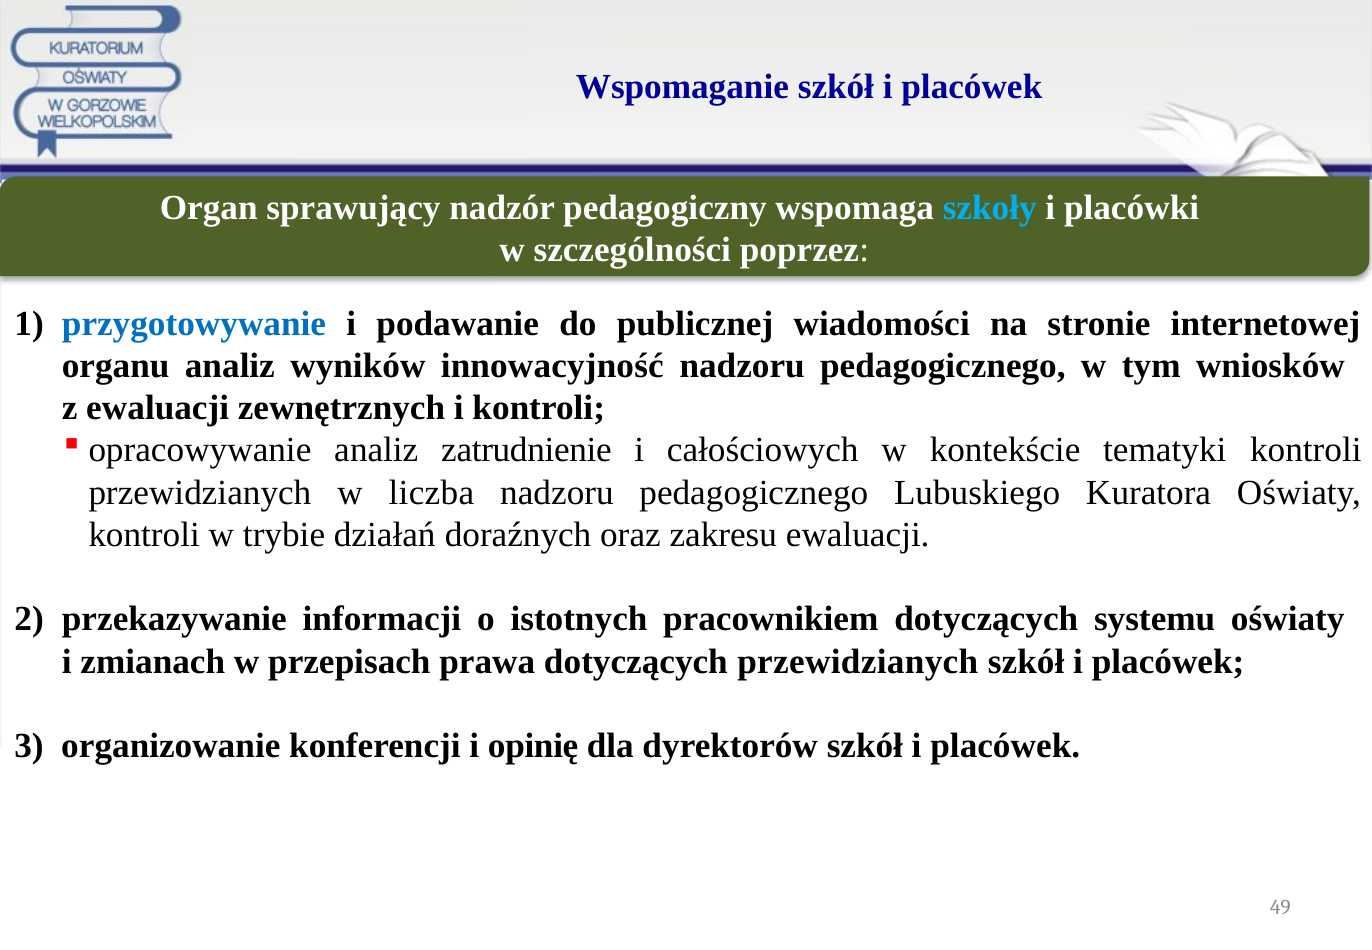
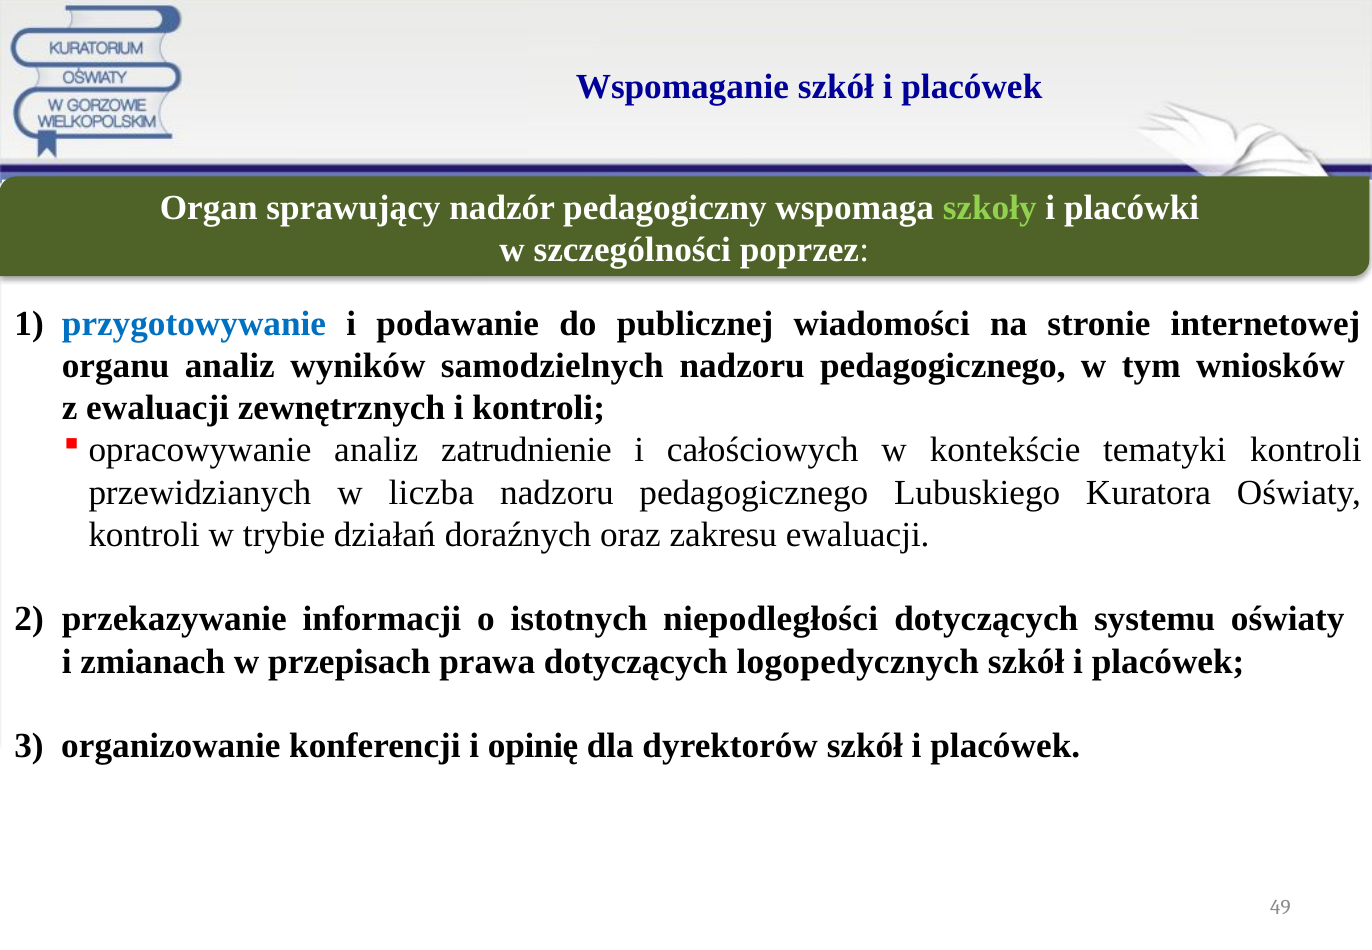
szkoły colour: light blue -> light green (990, 208)
innowacyjność: innowacyjność -> samodzielnych (552, 366)
pracownikiem: pracownikiem -> niepodległości (771, 619)
dotyczących przewidzianych: przewidzianych -> logopedycznych (858, 661)
